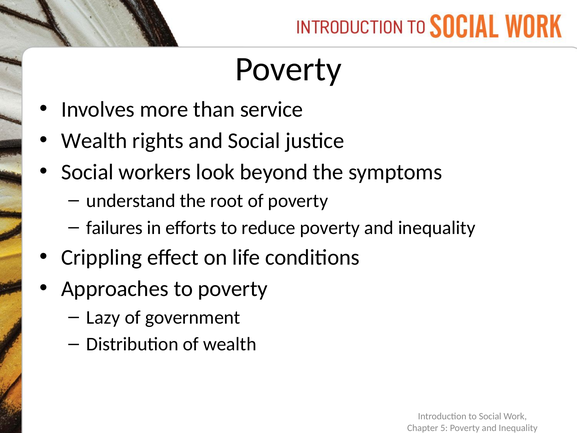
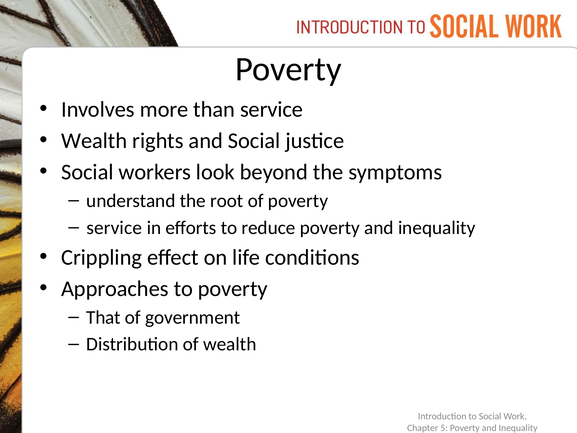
failures: failures -> service (114, 228)
Lazy: Lazy -> That (103, 317)
